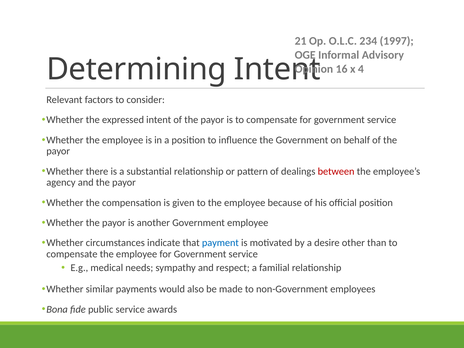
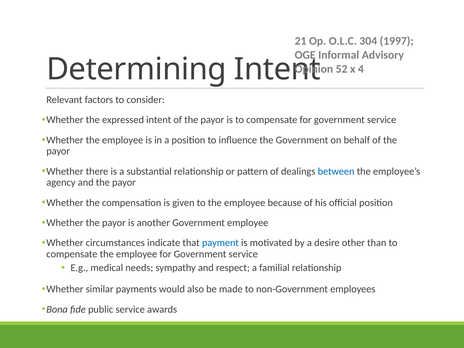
234: 234 -> 304 (368, 41)
16: 16 -> 52 (342, 69)
between colour: red -> blue (336, 171)
